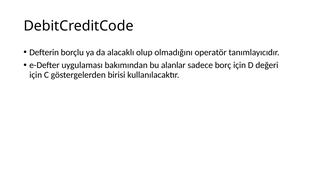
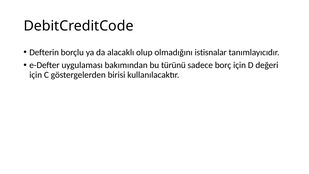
operatör: operatör -> istisnalar (211, 52)
alanlar: alanlar -> türünü (173, 65)
